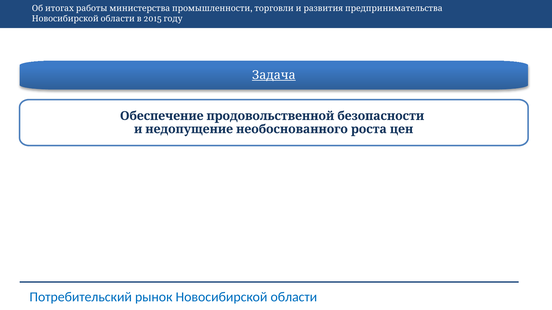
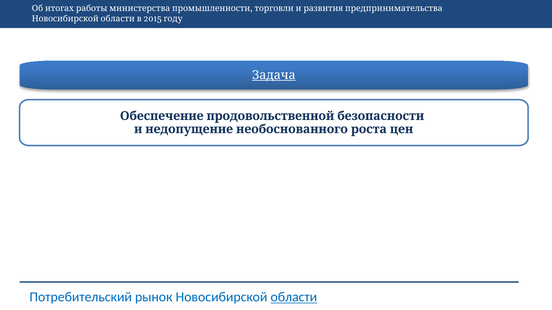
области underline: none -> present (294, 298)
